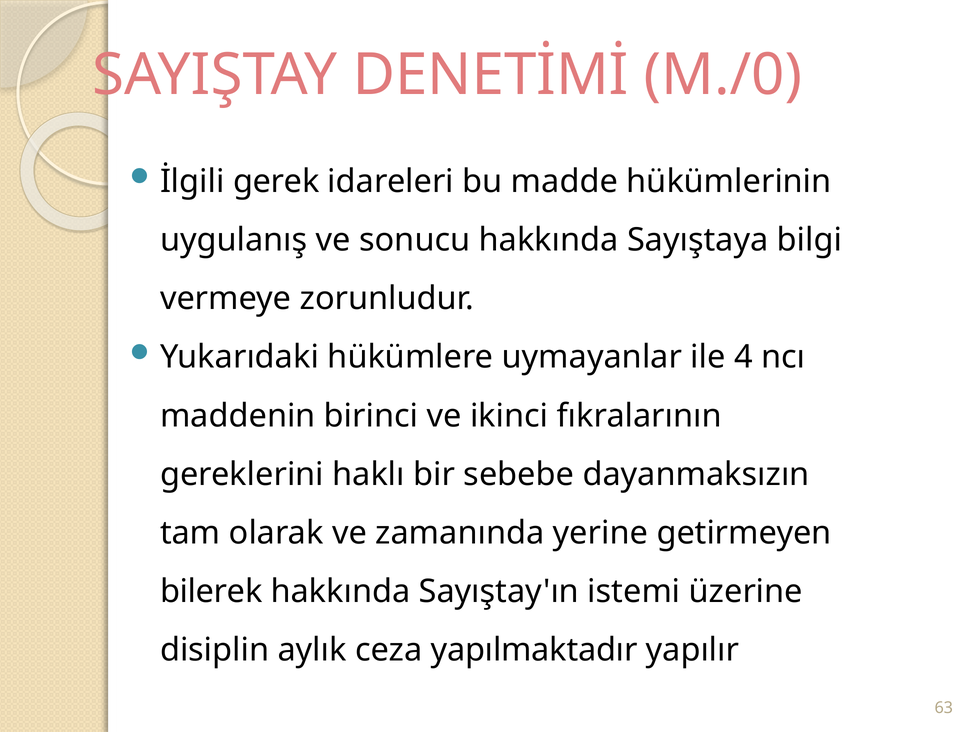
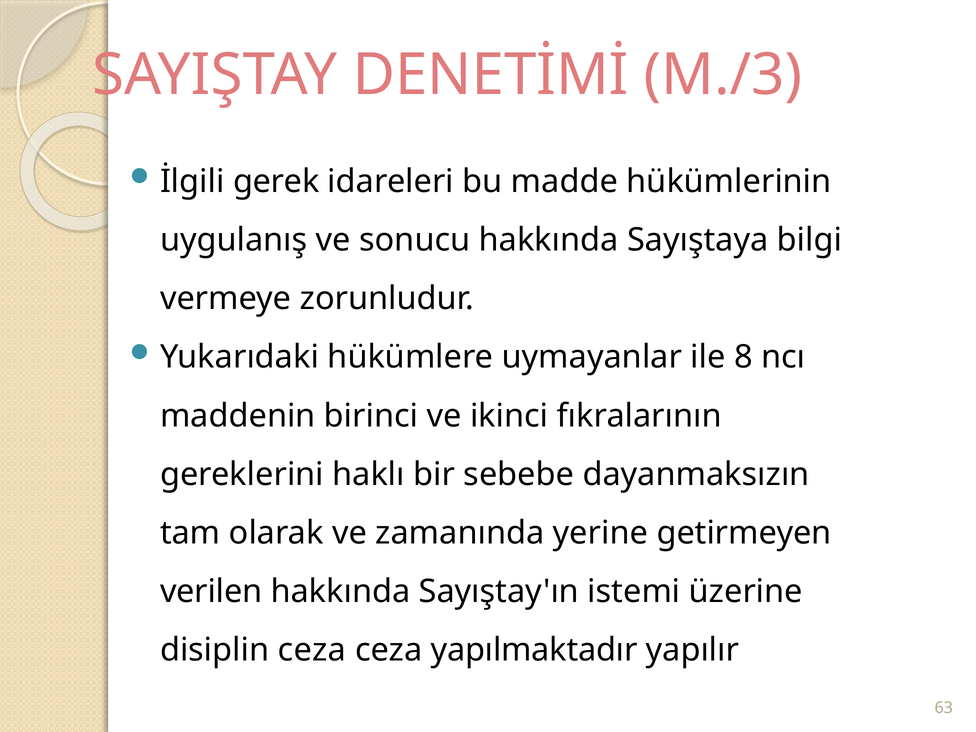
M./0: M./0 -> M./3 (723, 75)
4: 4 -> 8 (743, 357)
bilerek: bilerek -> verilen (211, 591)
disiplin aylık: aylık -> ceza (312, 650)
